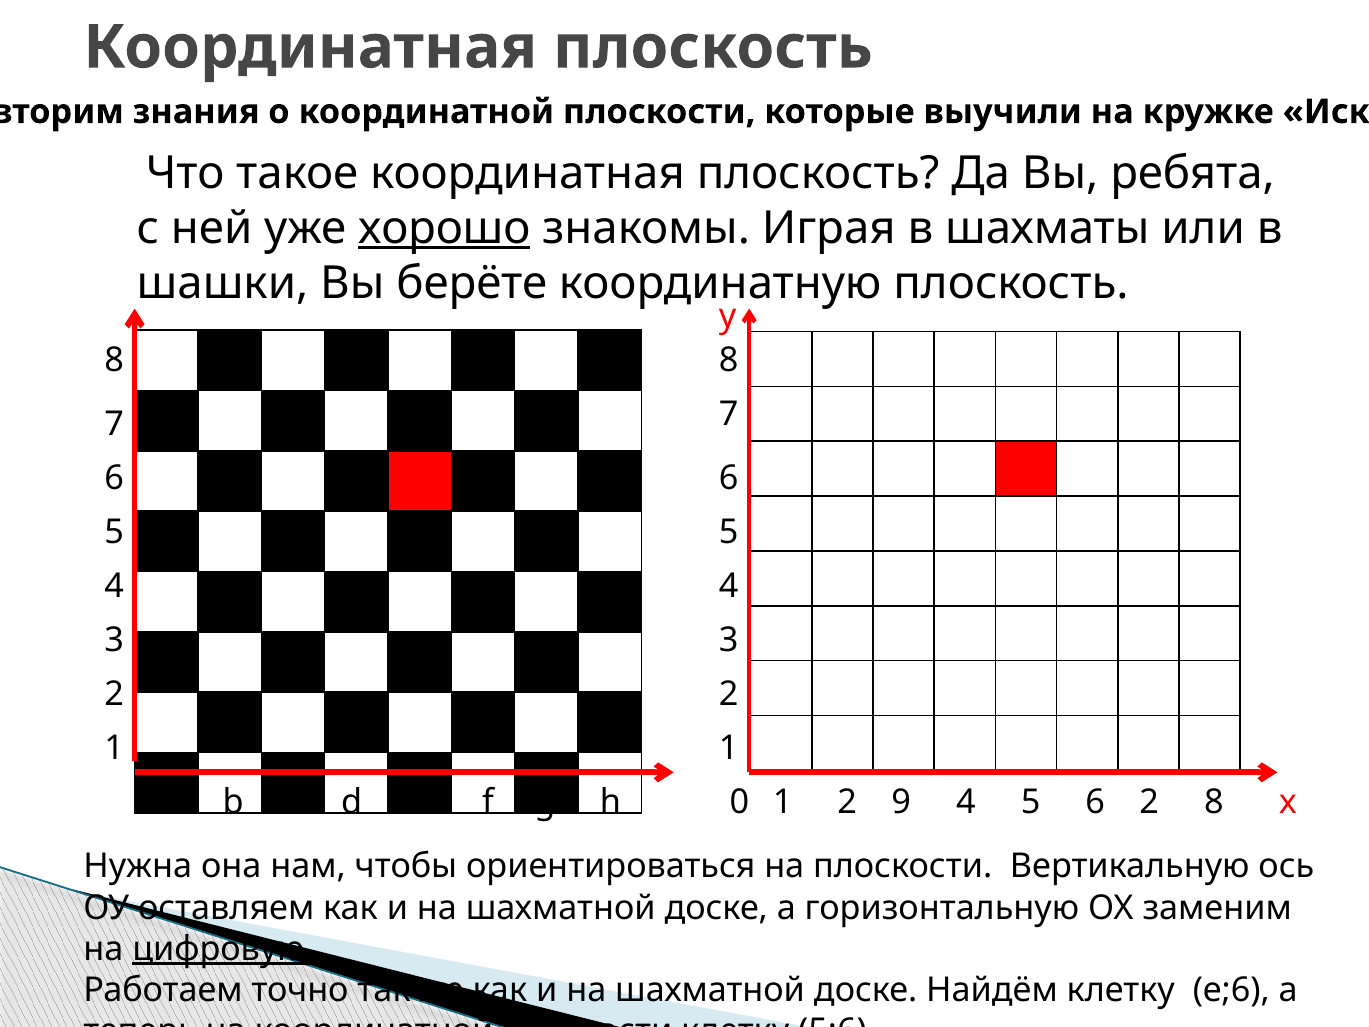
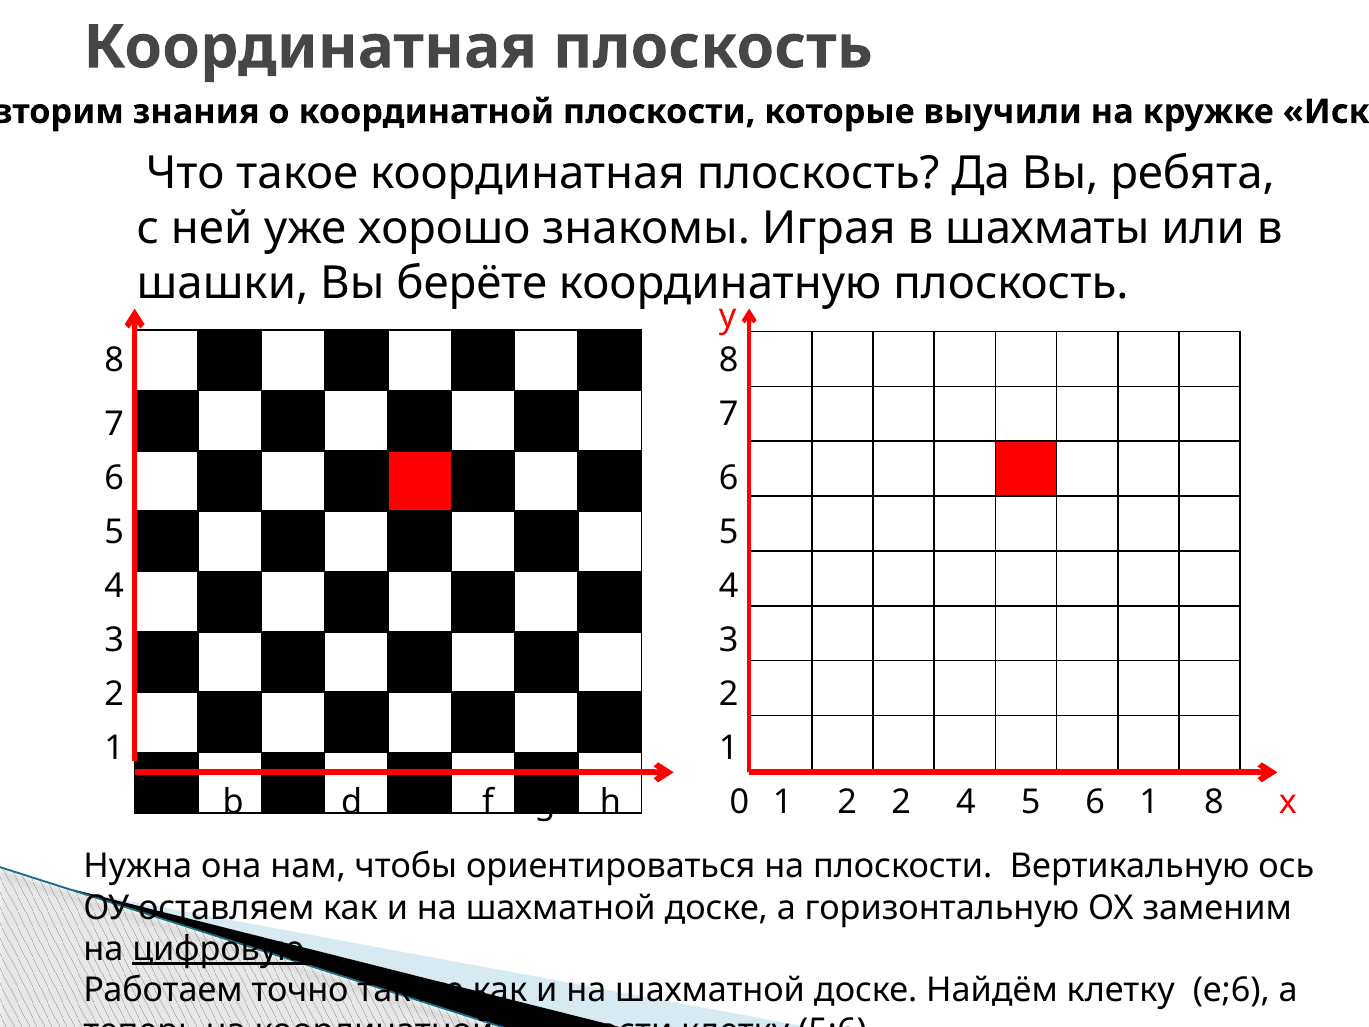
хорошо underline: present -> none (444, 228)
2 9: 9 -> 2 (901, 802)
6 2: 2 -> 1 (1149, 802)
